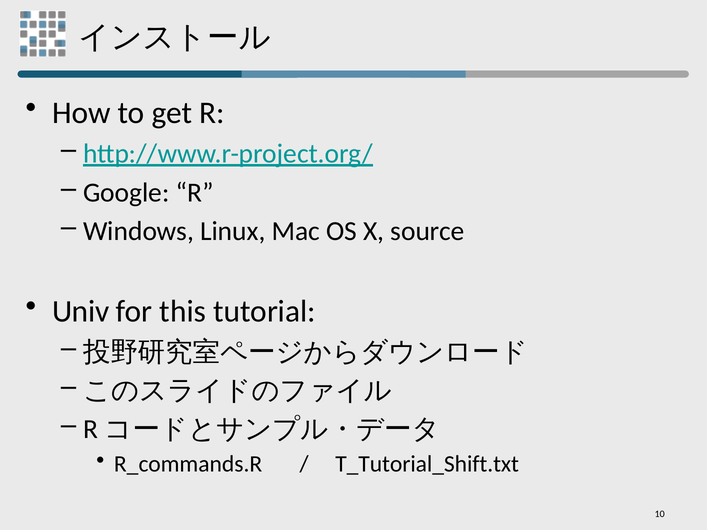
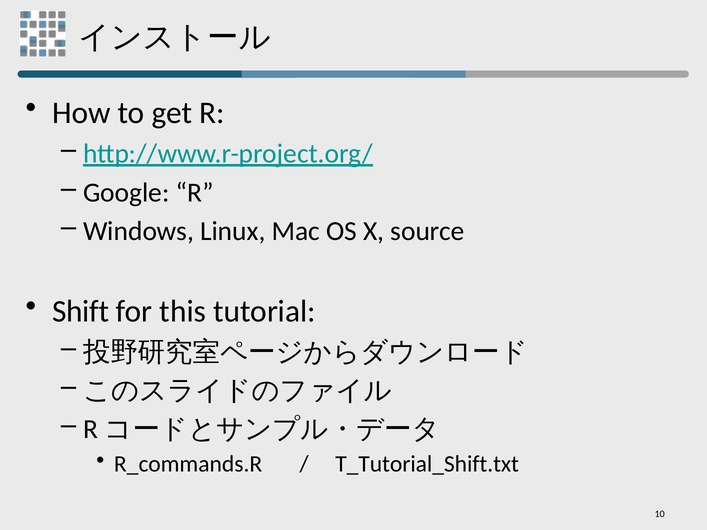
Univ: Univ -> Shift (81, 312)
